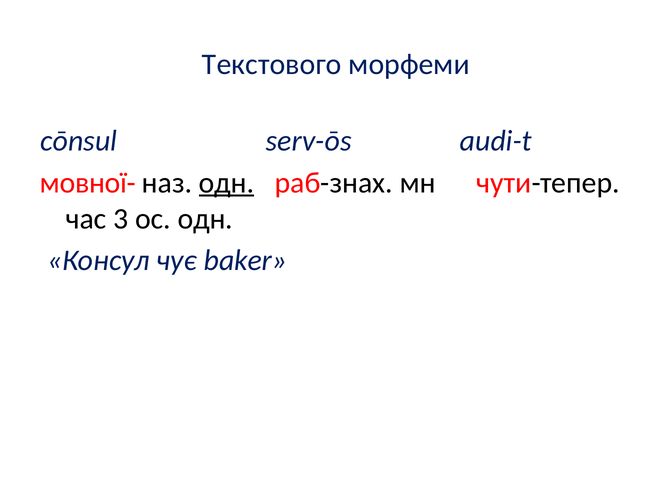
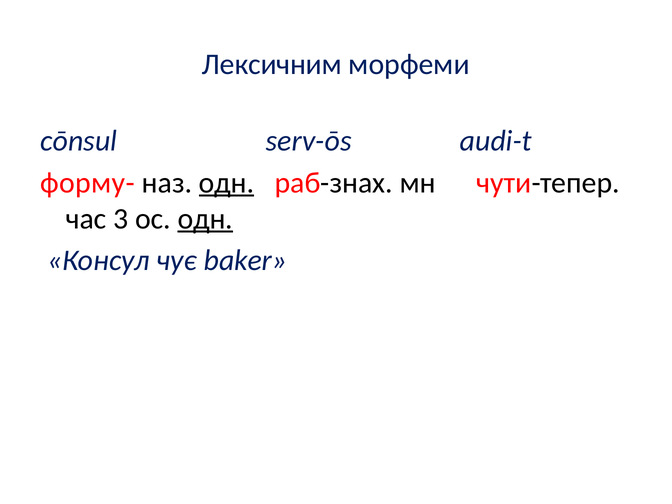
Текстового: Текстового -> Лексичним (272, 64)
мовної-: мовної- -> форму- (88, 183)
одн underline: none -> present (205, 219)
